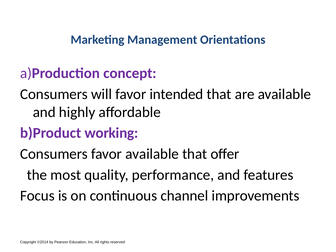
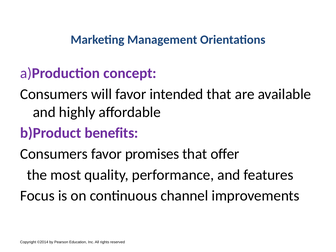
working: working -> benefits (111, 133)
favor available: available -> promises (152, 154)
